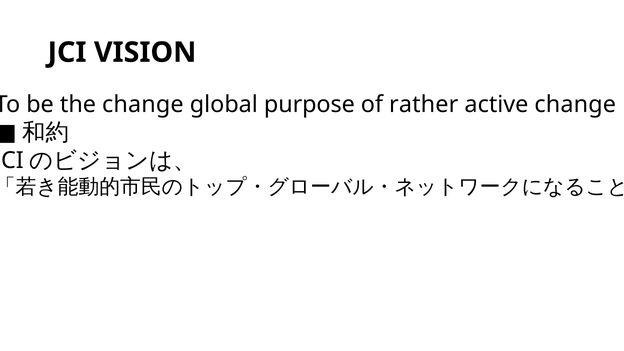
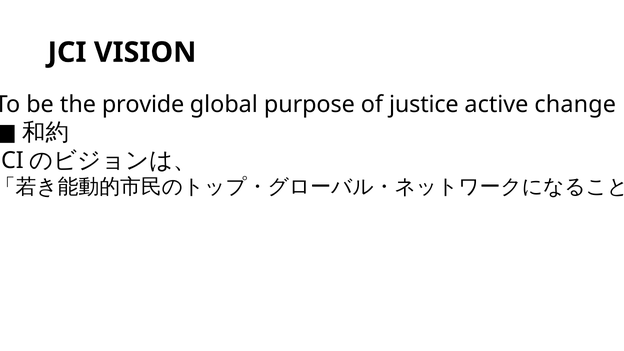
the change: change -> provide (143, 105)
rather: rather -> justice (424, 105)
